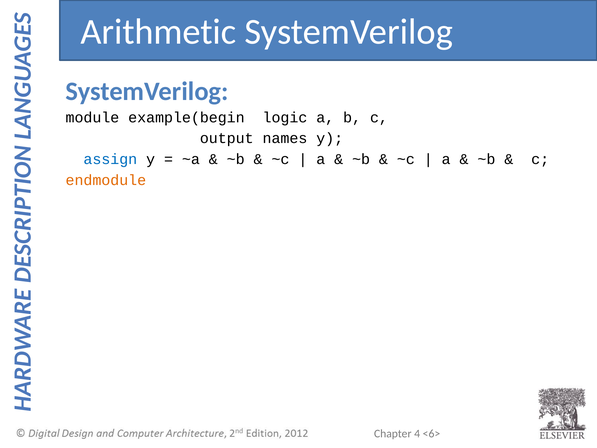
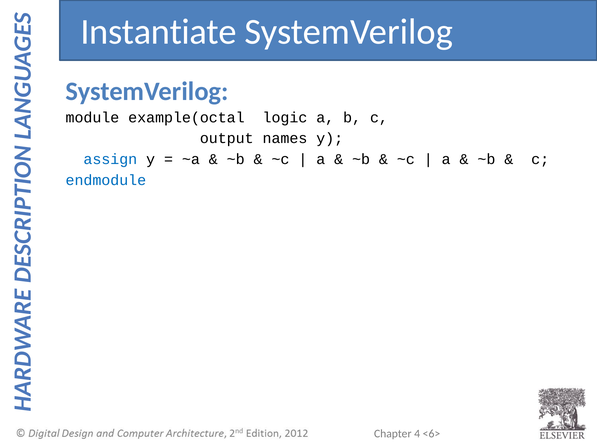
Arithmetic: Arithmetic -> Instantiate (159, 32)
example(begin: example(begin -> example(octal (186, 117)
endmodule colour: orange -> blue (106, 180)
